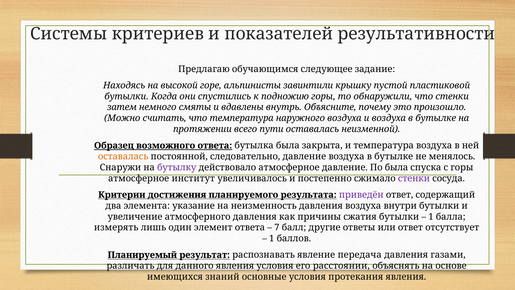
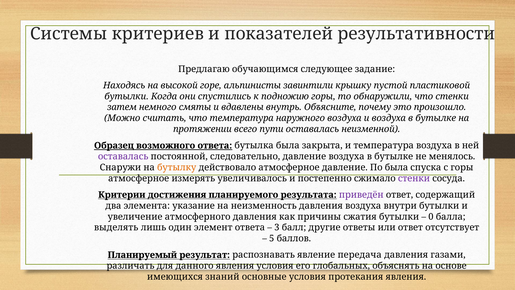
оставалась colour: orange -> purple (123, 156)
бутылку colour: purple -> orange (177, 167)
институт: институт -> измерять (193, 178)
1: 1 -> 0 (431, 216)
измерять: измерять -> выделять (116, 227)
7: 7 -> 3 (277, 227)
1: 1 -> 5 (272, 238)
расстоянии: расстоянии -> глобальных (341, 266)
